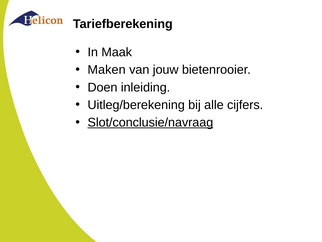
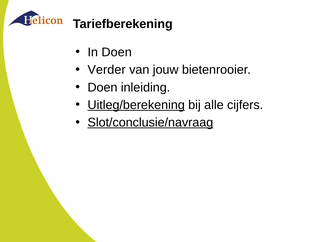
In Maak: Maak -> Doen (117, 52)
Maken: Maken -> Verder (107, 70)
Uitleg/berekening underline: none -> present (136, 105)
